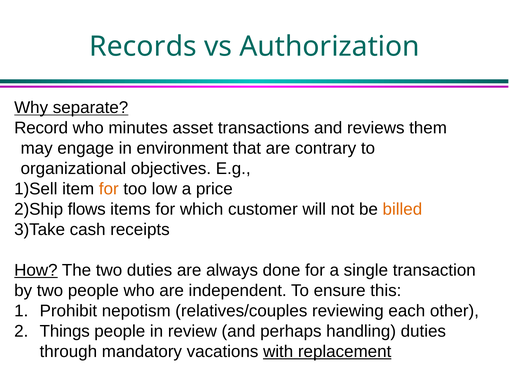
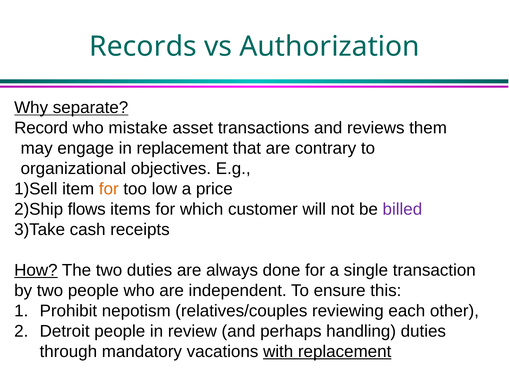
minutes: minutes -> mistake (138, 128)
in environment: environment -> replacement (182, 149)
billed colour: orange -> purple (402, 210)
Things: Things -> Detroit (65, 332)
